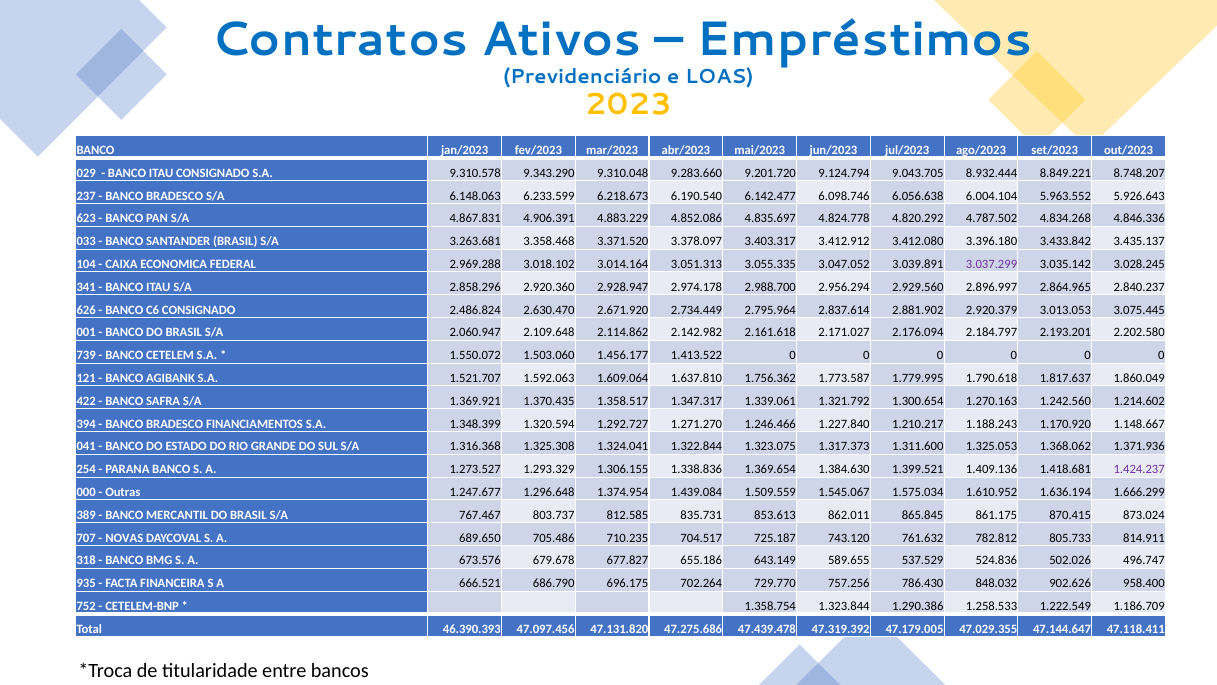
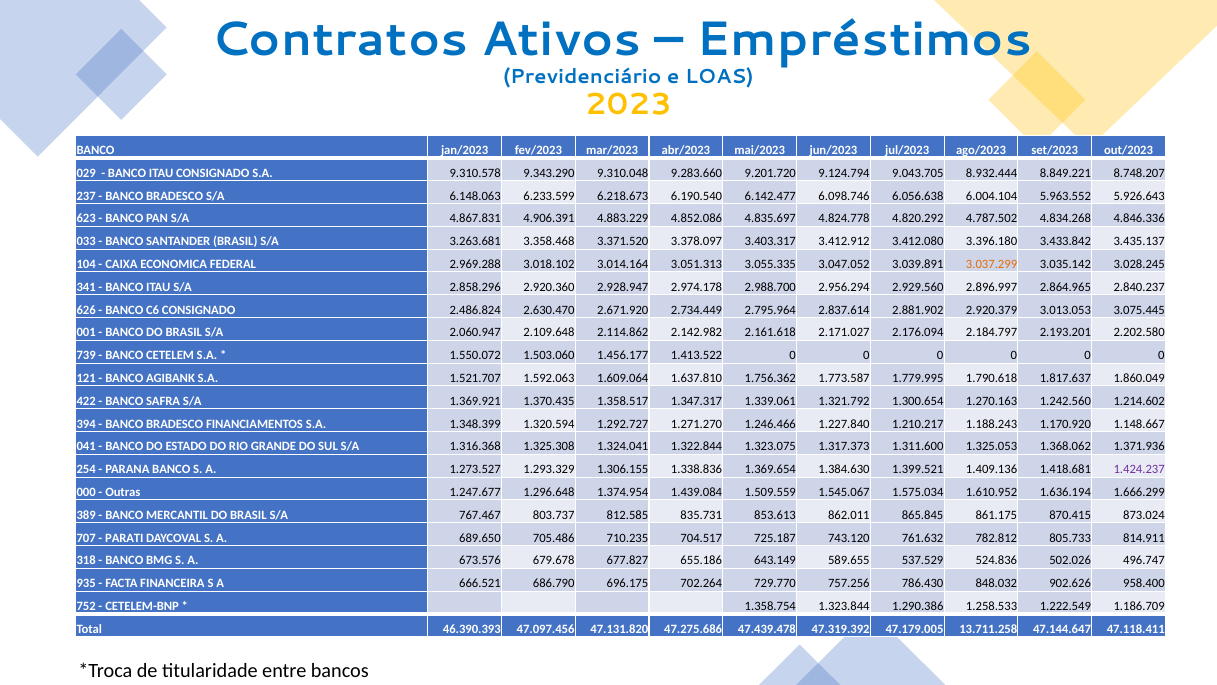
3.037.299 colour: purple -> orange (992, 264)
NOVAS: NOVAS -> PARATI (124, 538)
47.029.355: 47.029.355 -> 13.711.258 (988, 629)
